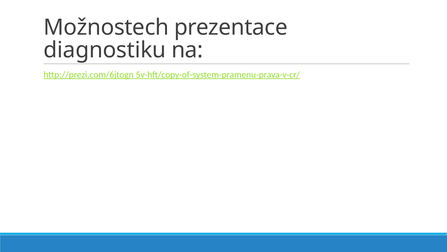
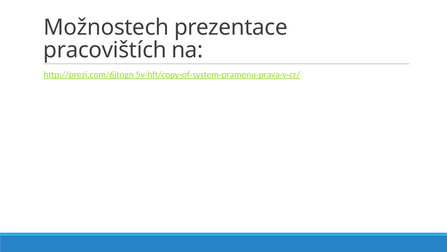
diagnostiku: diagnostiku -> pracovištích (105, 50)
